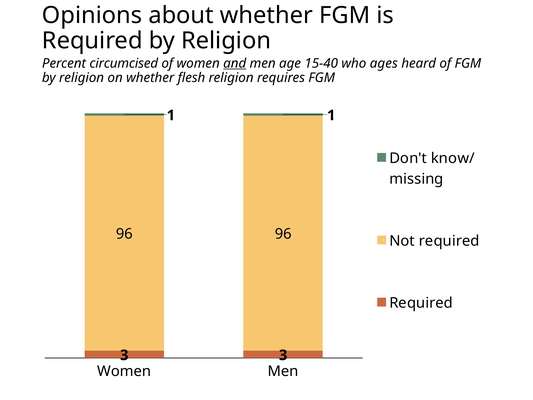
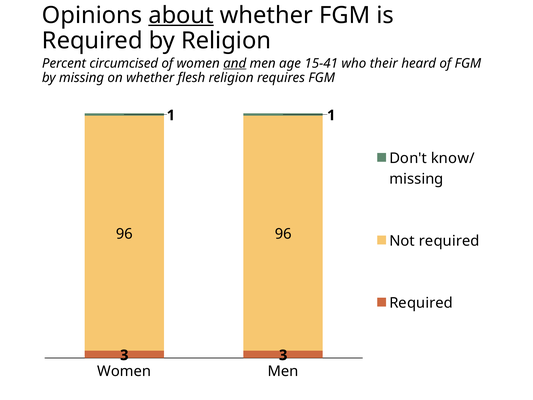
about underline: none -> present (181, 15)
15-40: 15-40 -> 15-41 (321, 63)
ages: ages -> their (384, 63)
religion: religion -> missing (82, 78)
